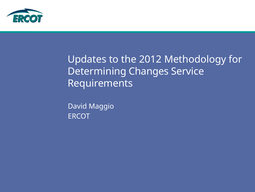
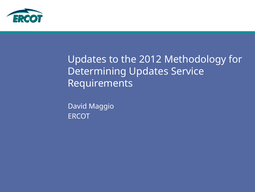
Determining Changes: Changes -> Updates (149, 71)
